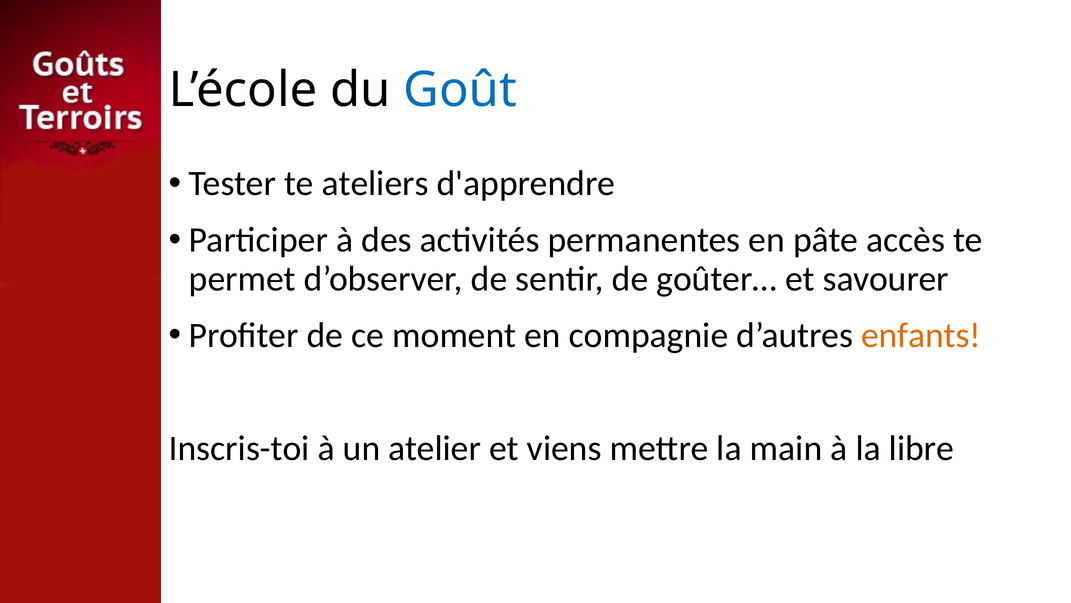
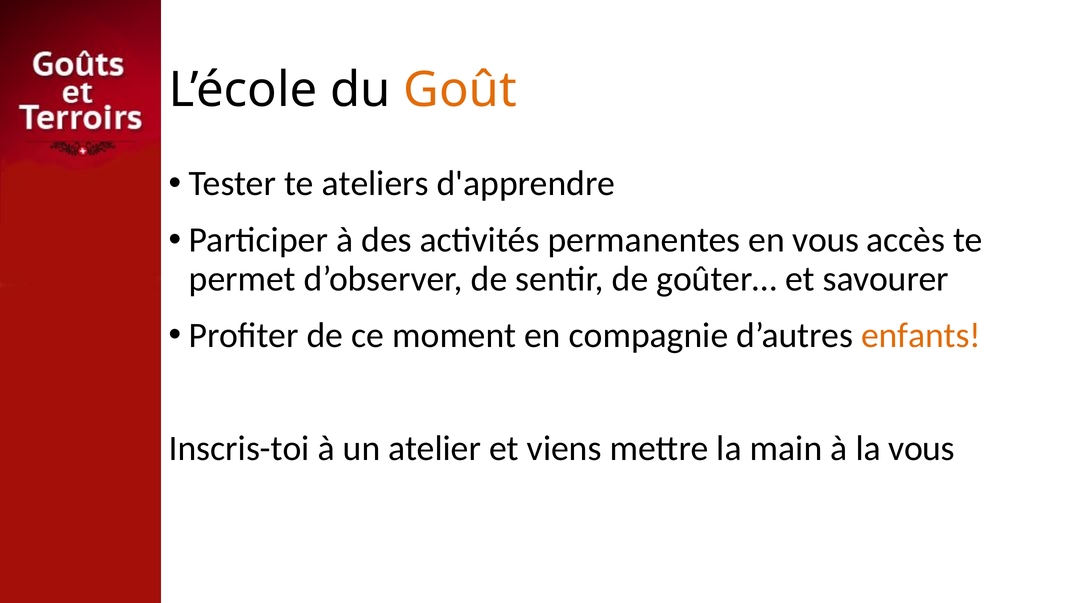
Goût colour: blue -> orange (460, 90)
en pâte: pâte -> vous (826, 240)
la libre: libre -> vous (922, 448)
